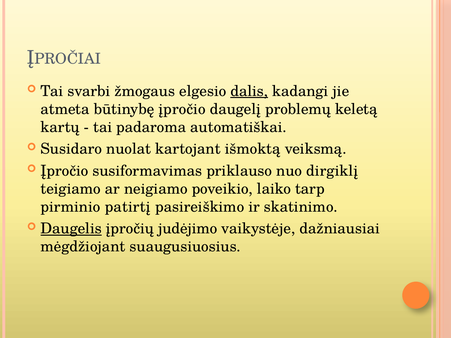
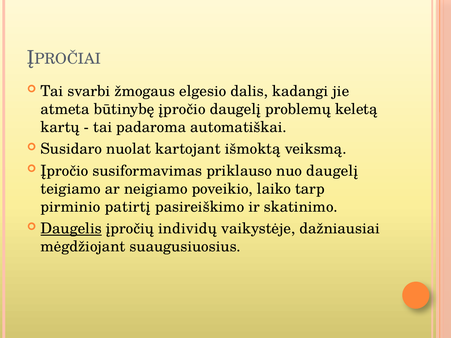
dalis underline: present -> none (249, 91)
nuo dirgiklį: dirgiklį -> daugelį (332, 171)
judėjimo: judėjimo -> individų (188, 229)
